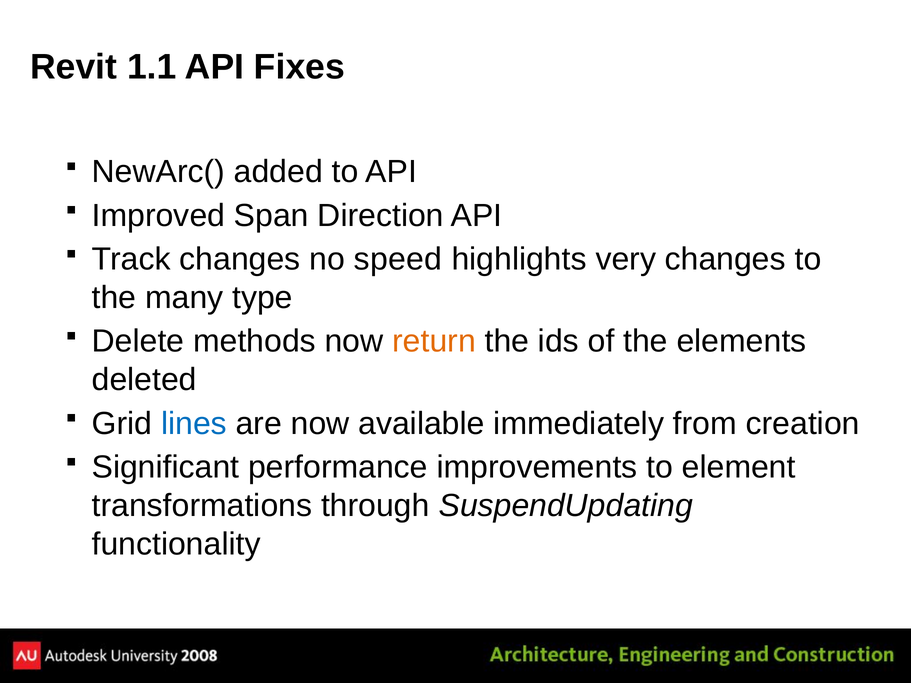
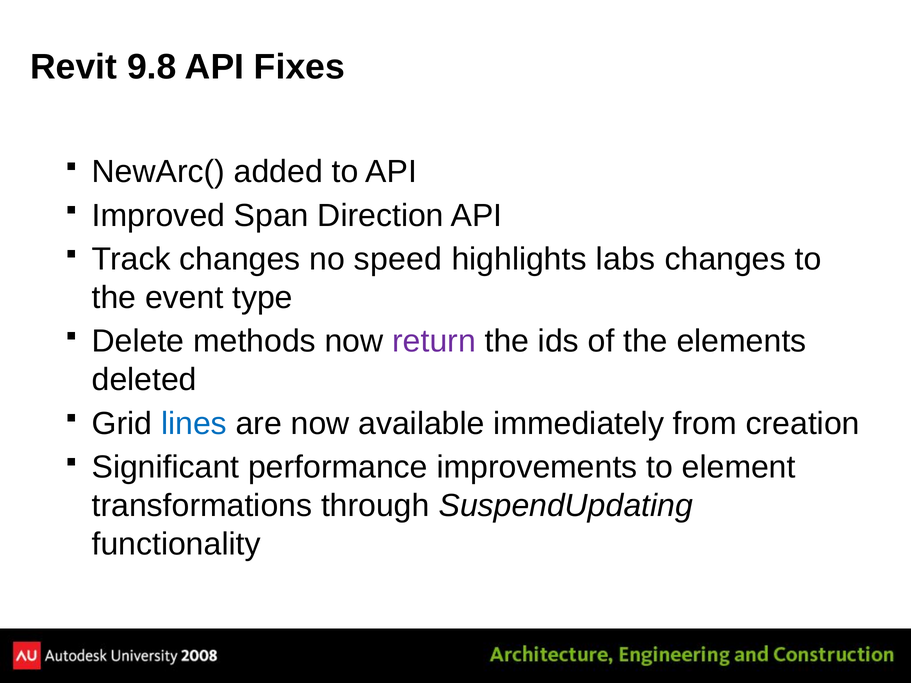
1.1: 1.1 -> 9.8 (152, 67)
very: very -> labs (626, 259)
many: many -> event (184, 298)
return colour: orange -> purple (434, 341)
